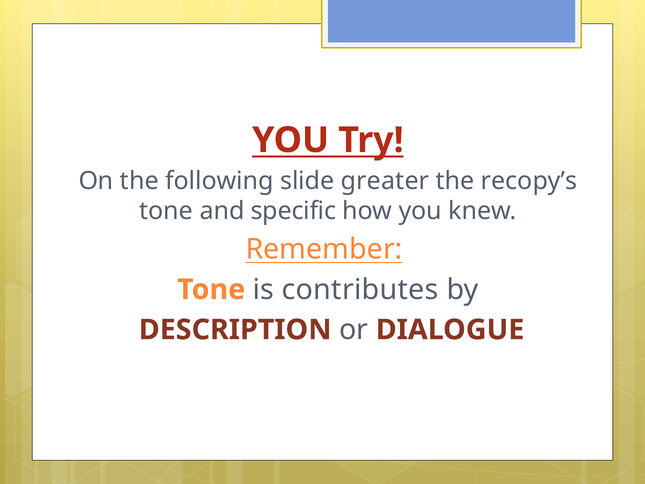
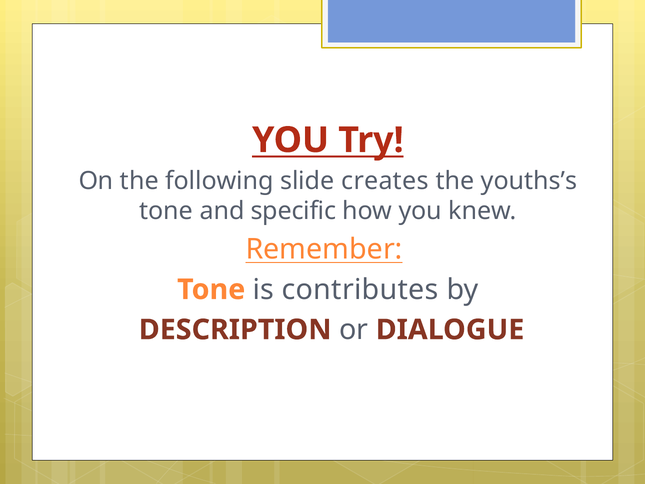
greater: greater -> creates (385, 181)
recopy’s: recopy’s -> youths’s (529, 181)
